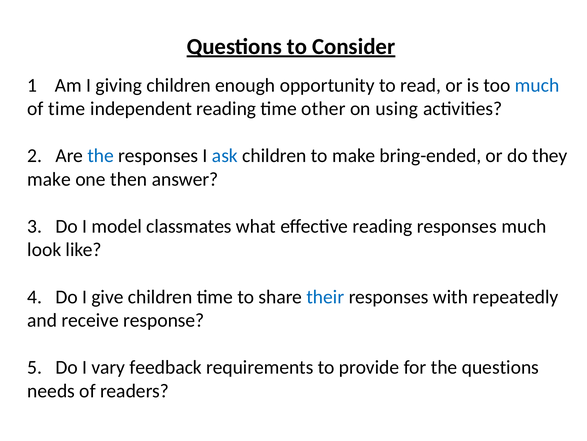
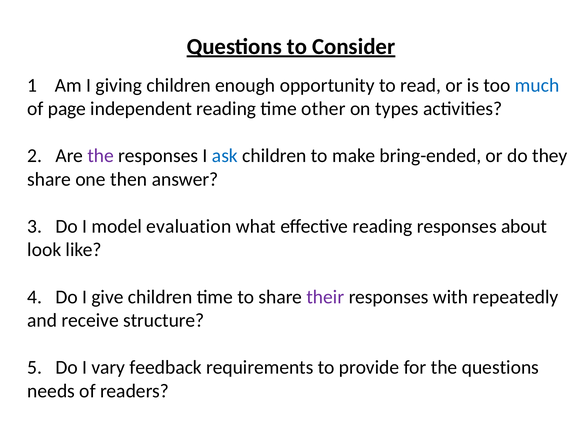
of time: time -> page (67, 109)
using: using -> types (397, 109)
the colour: blue -> purple (101, 155)
make: make -> share (49, 179)
classmates: classmates -> evaluation (189, 226)
responses much: much -> about (524, 226)
their colour: blue -> purple (325, 296)
response: response -> structure (164, 320)
